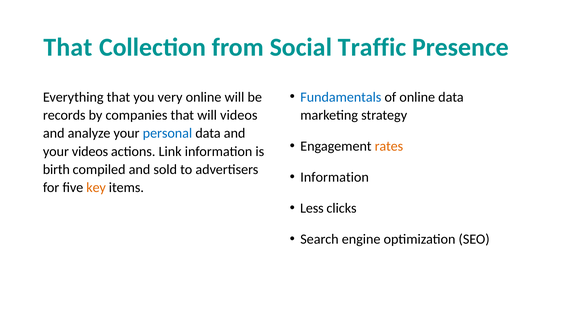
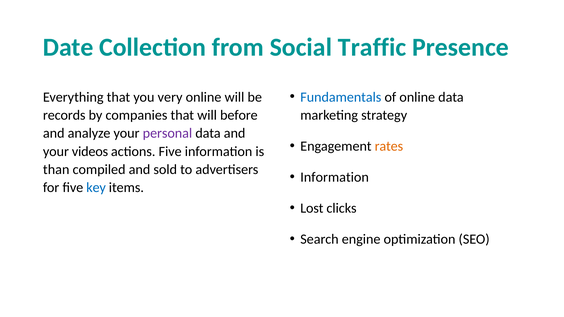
That: That -> Date (68, 47)
will videos: videos -> before (239, 115)
personal colour: blue -> purple (167, 133)
actions Link: Link -> Five (170, 152)
birth: birth -> than (56, 170)
key colour: orange -> blue (96, 188)
Less: Less -> Lost (312, 208)
